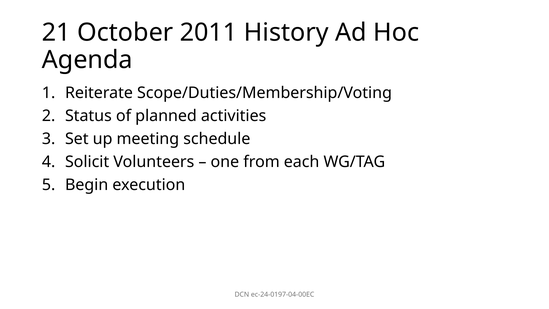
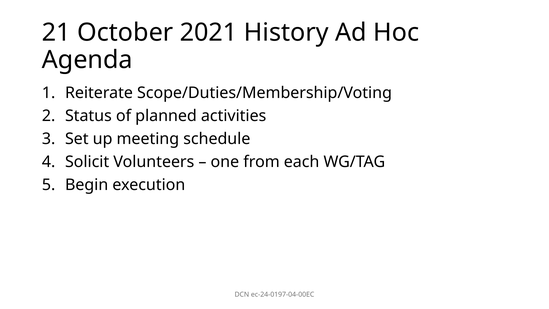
2011: 2011 -> 2021 (209, 33)
